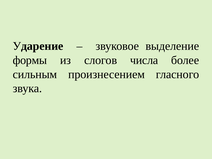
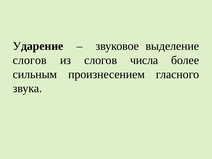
формы: формы -> слогов (30, 60)
